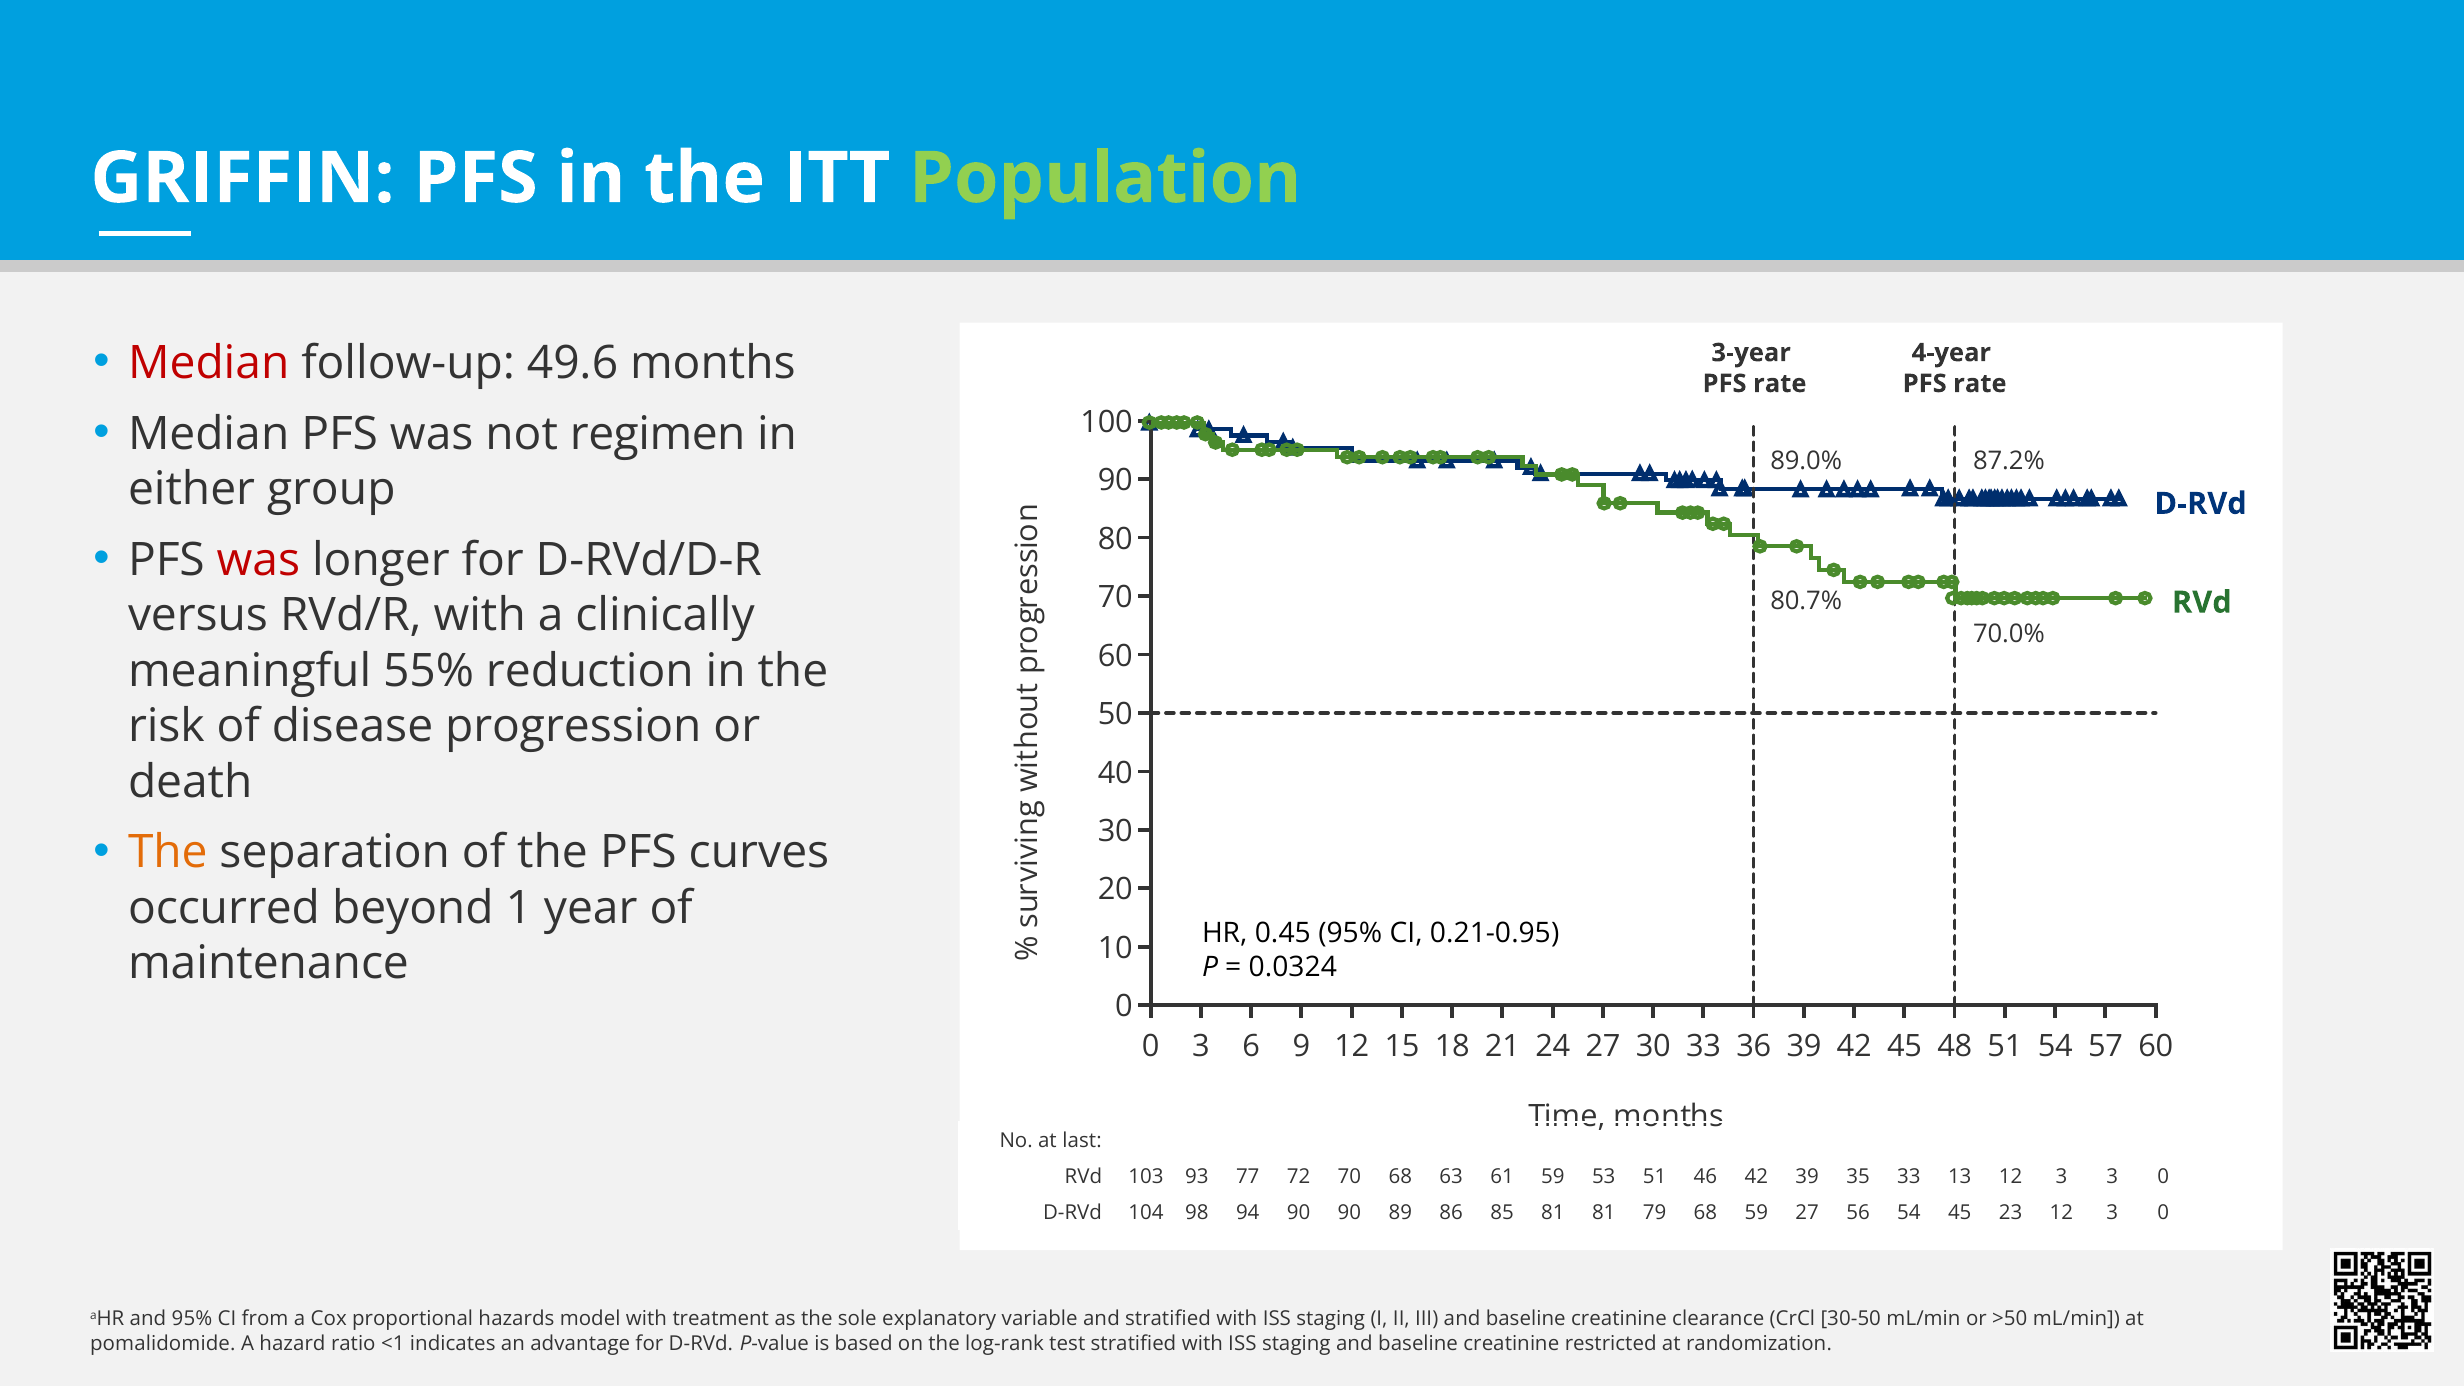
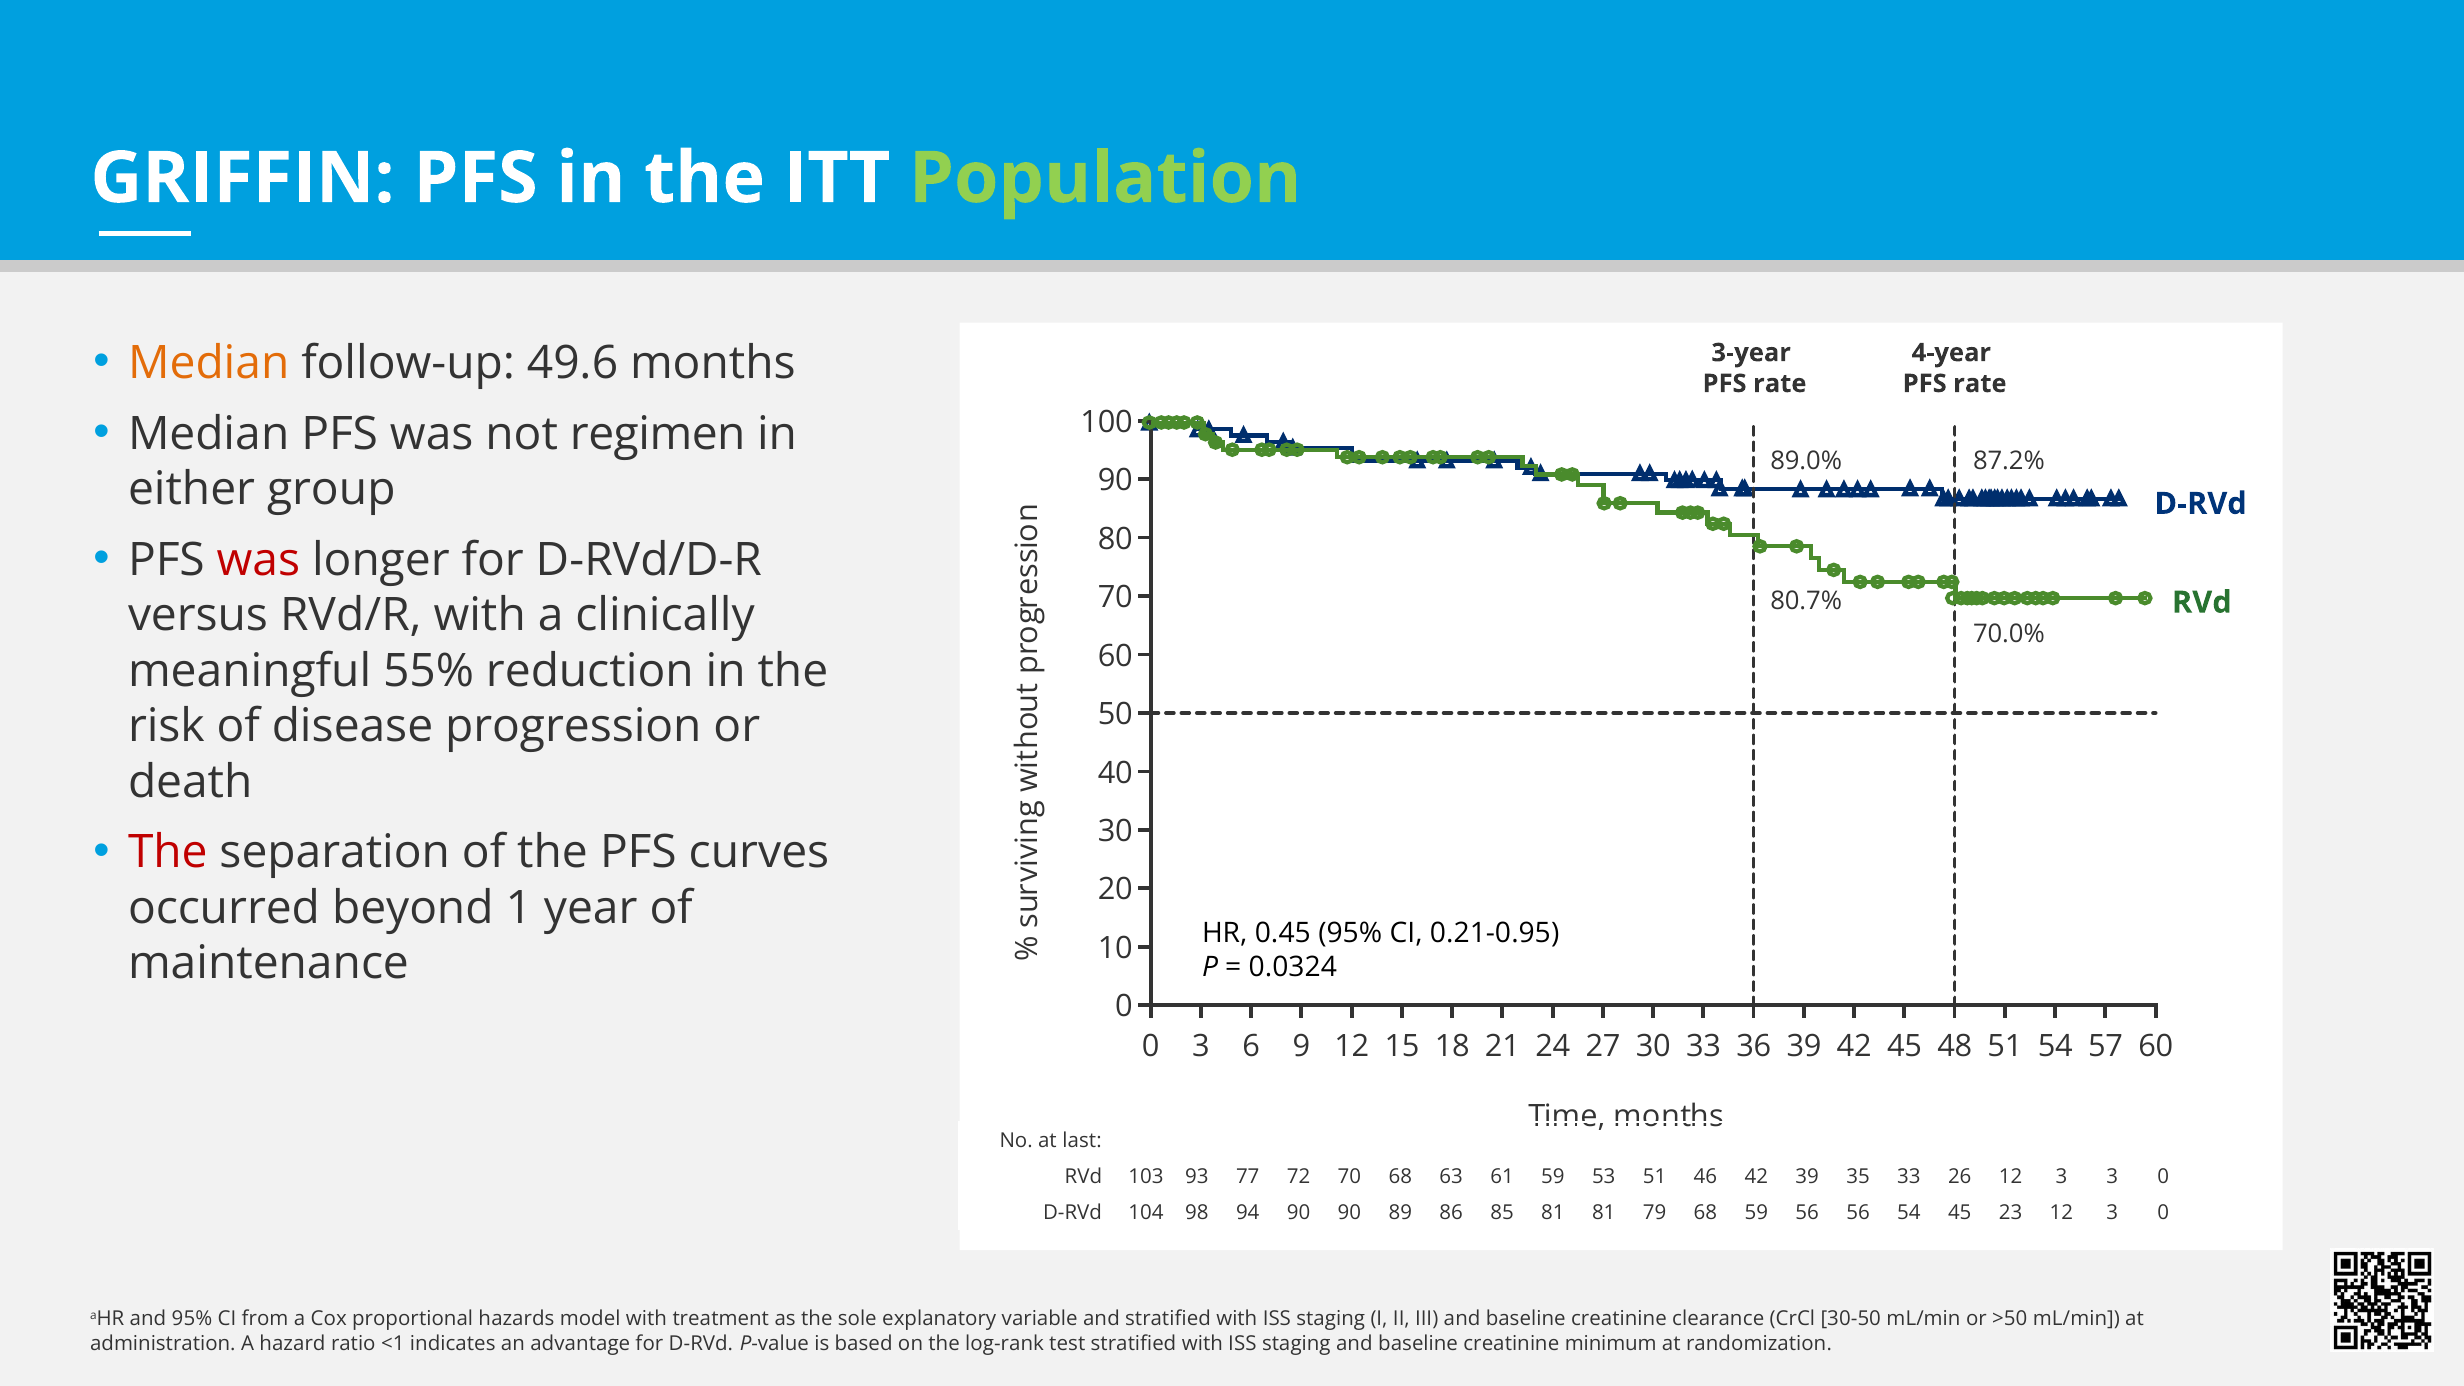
Median colour: red -> orange (209, 363)
The colour: orange -> red (168, 853)
13: 13 -> 26 (1960, 1177)
59 27: 27 -> 56 (1807, 1212)
pomalidomide: pomalidomide -> administration (163, 1343)
restricted: restricted -> minimum (1611, 1343)
